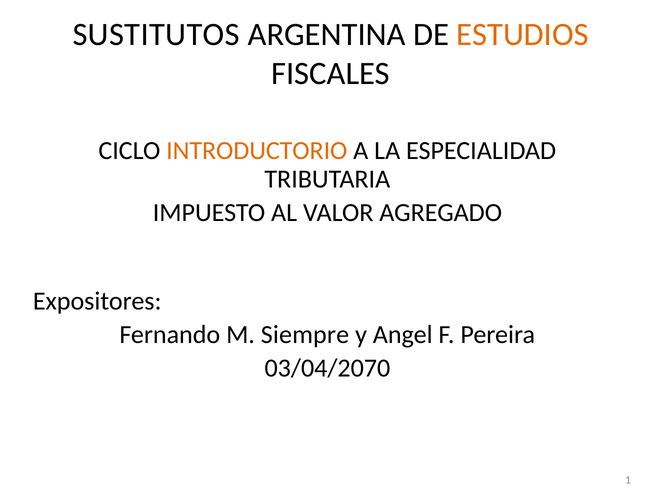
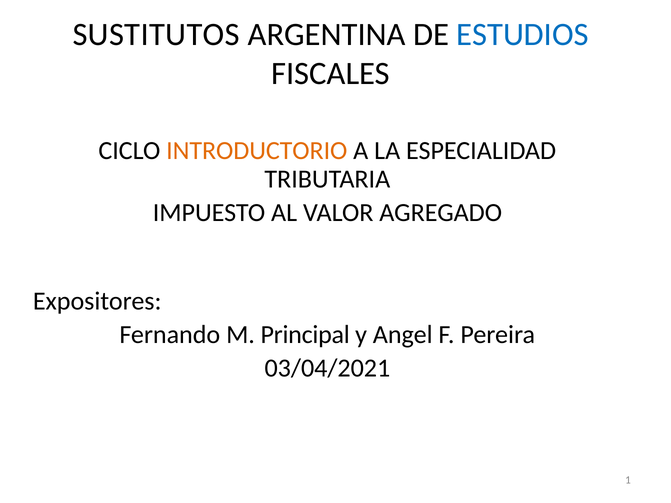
ESTUDIOS colour: orange -> blue (523, 34)
Siempre: Siempre -> Principal (305, 335)
03/04/2070: 03/04/2070 -> 03/04/2021 (327, 368)
